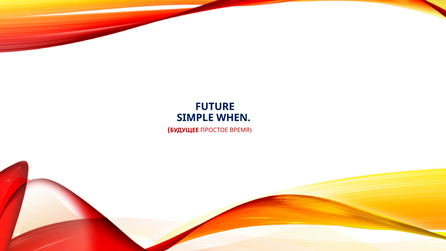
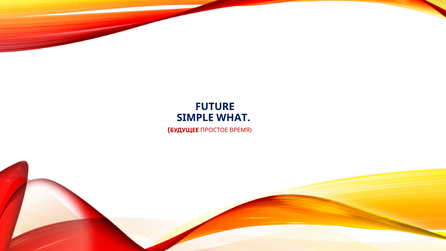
WHEN: WHEN -> WHAT (233, 118)
